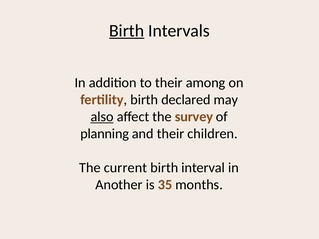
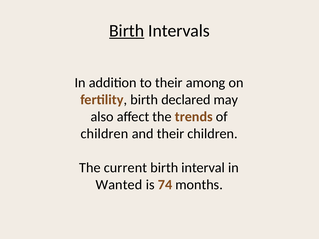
also underline: present -> none (102, 117)
survey: survey -> trends (194, 117)
planning: planning -> children (104, 134)
Another: Another -> Wanted (119, 185)
35: 35 -> 74 (165, 185)
